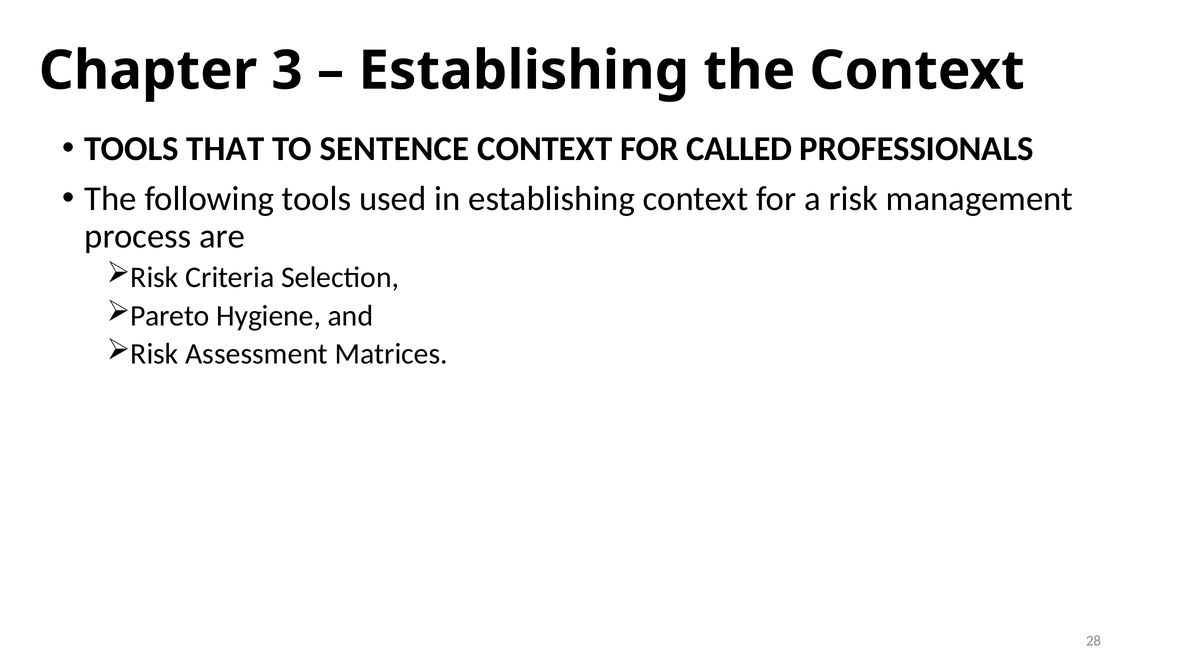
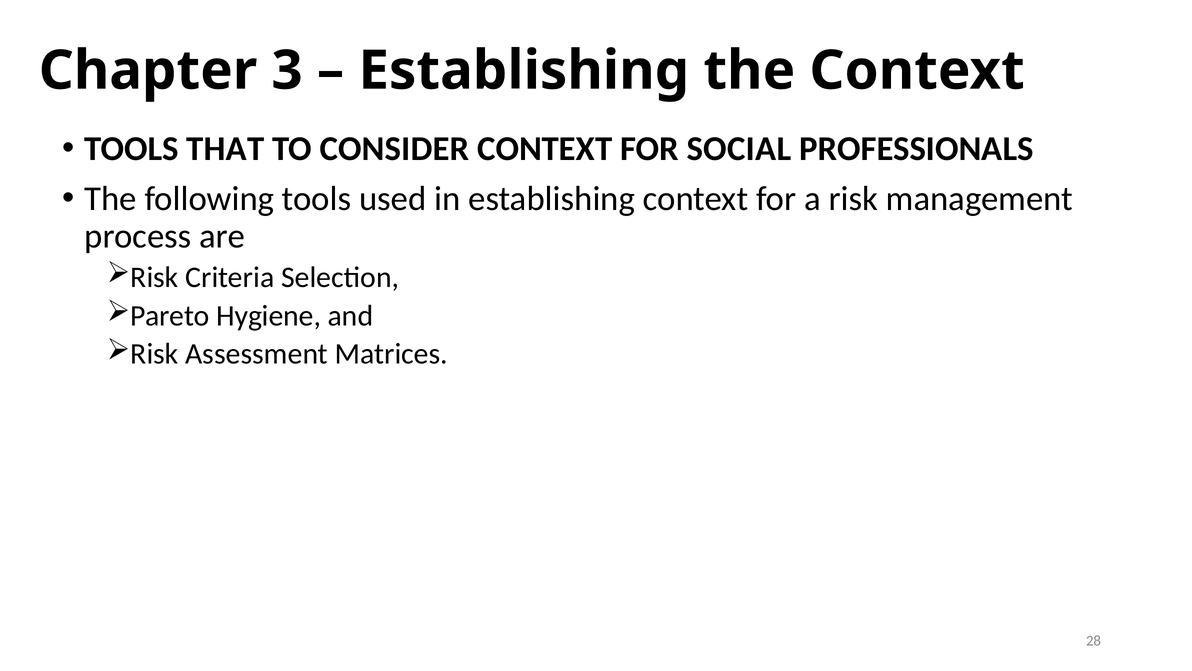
SENTENCE: SENTENCE -> CONSIDER (395, 149)
CALLED: CALLED -> SOCIAL (739, 149)
